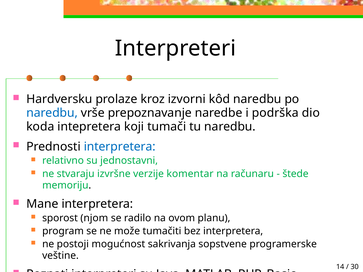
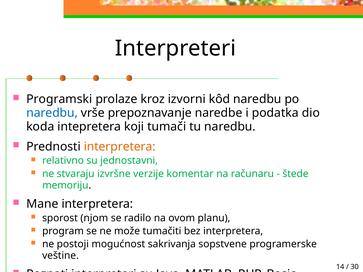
Hardversku: Hardversku -> Programski (59, 99)
podrška: podrška -> podatka (275, 113)
interpretera colour: blue -> orange (120, 147)
